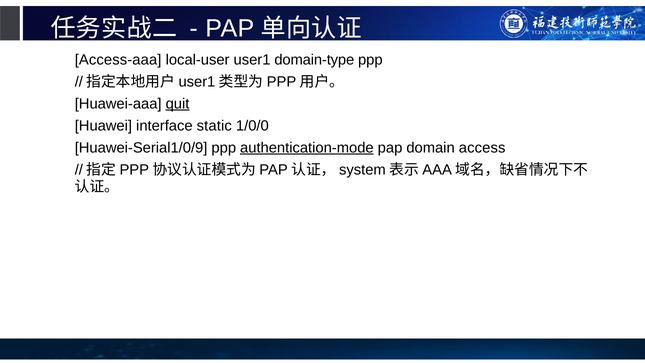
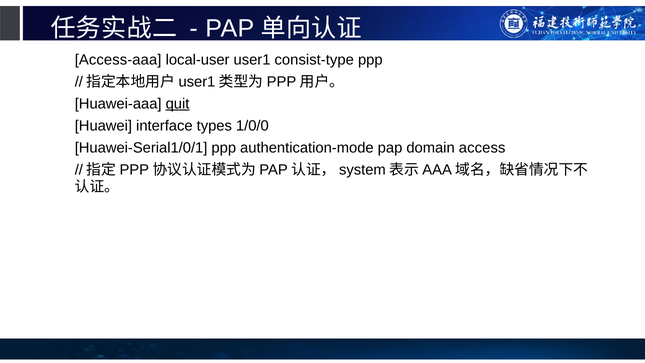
domain-type: domain-type -> consist-type (314, 60)
static: static -> types (214, 126)
Huawei-Serial1/0/9: Huawei-Serial1/0/9 -> Huawei-Serial1/0/1 (141, 148)
authentication-mode underline: present -> none (307, 148)
